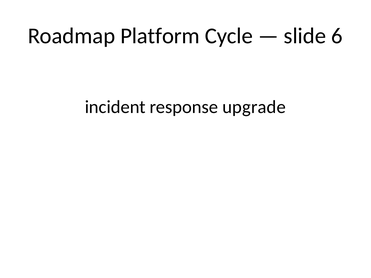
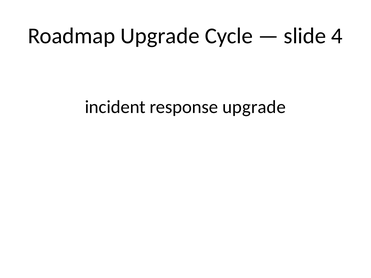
Roadmap Platform: Platform -> Upgrade (160, 36)
6: 6 -> 4 (337, 36)
